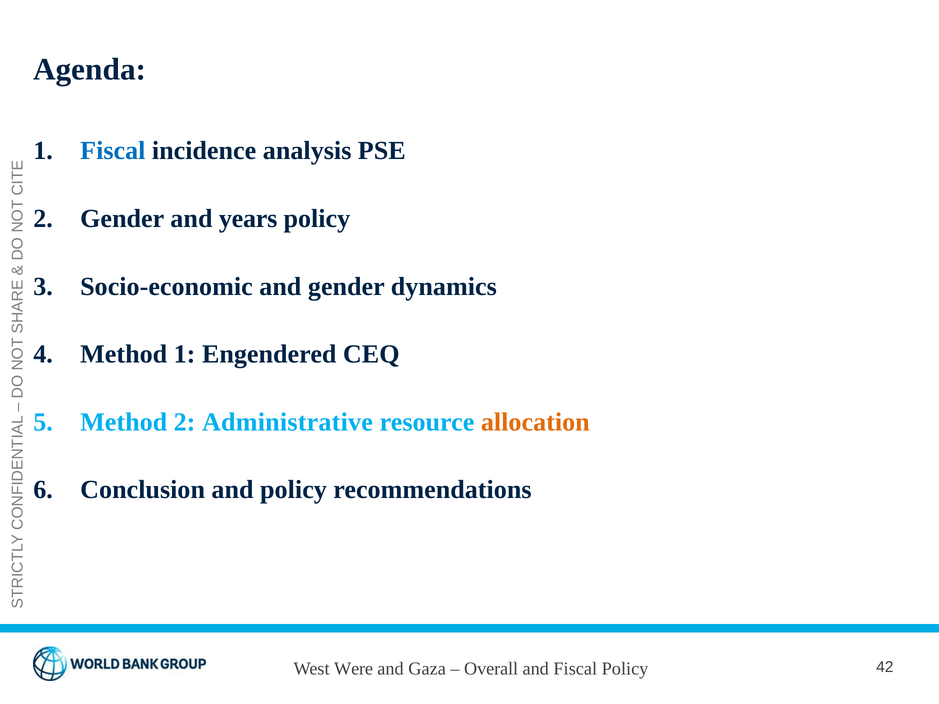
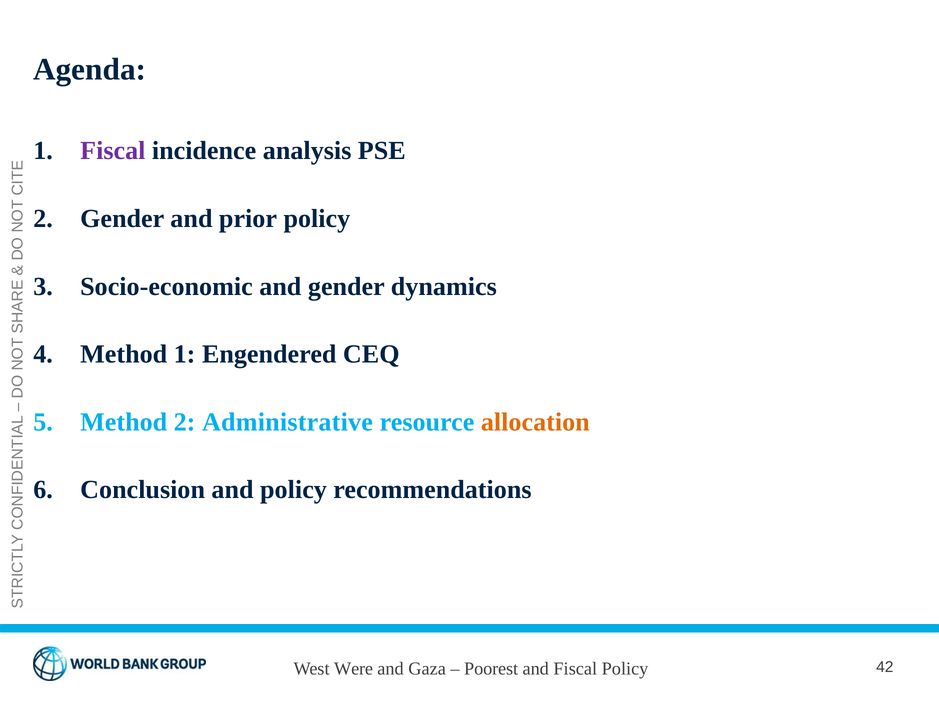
Fiscal colour: blue -> purple (113, 151)
years: years -> prior (248, 219)
Overall: Overall -> Poorest (491, 669)
